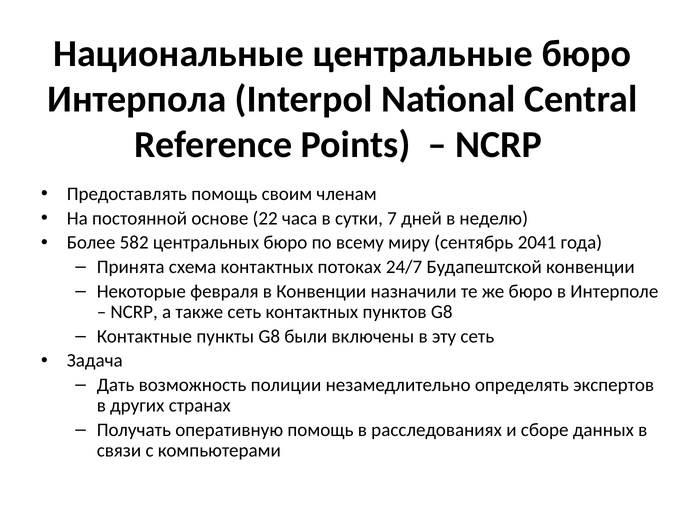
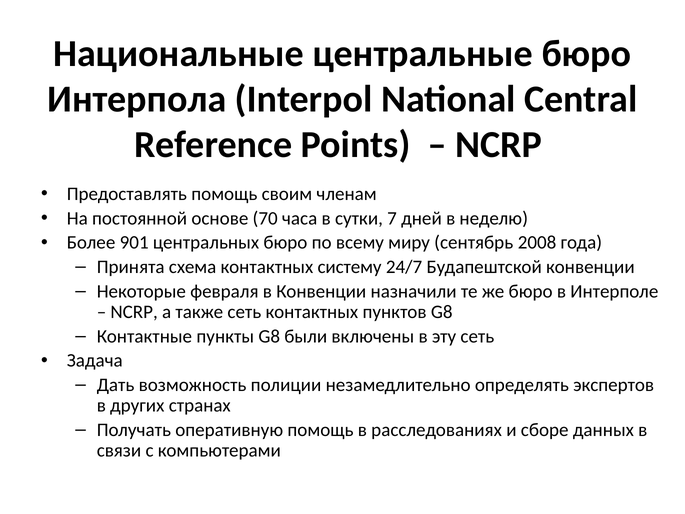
22: 22 -> 70 (265, 218)
582: 582 -> 901 (134, 242)
2041: 2041 -> 2008 (537, 242)
потоках: потоках -> систему (350, 267)
